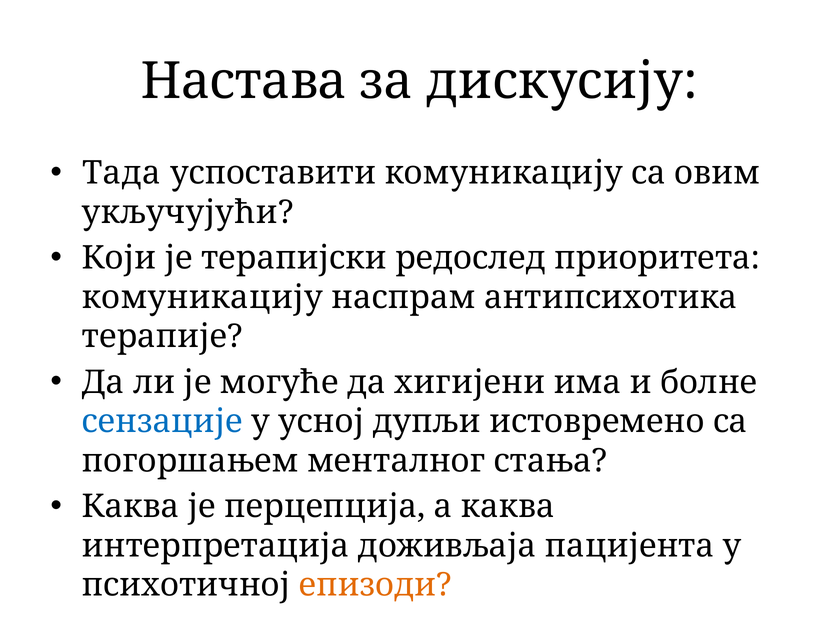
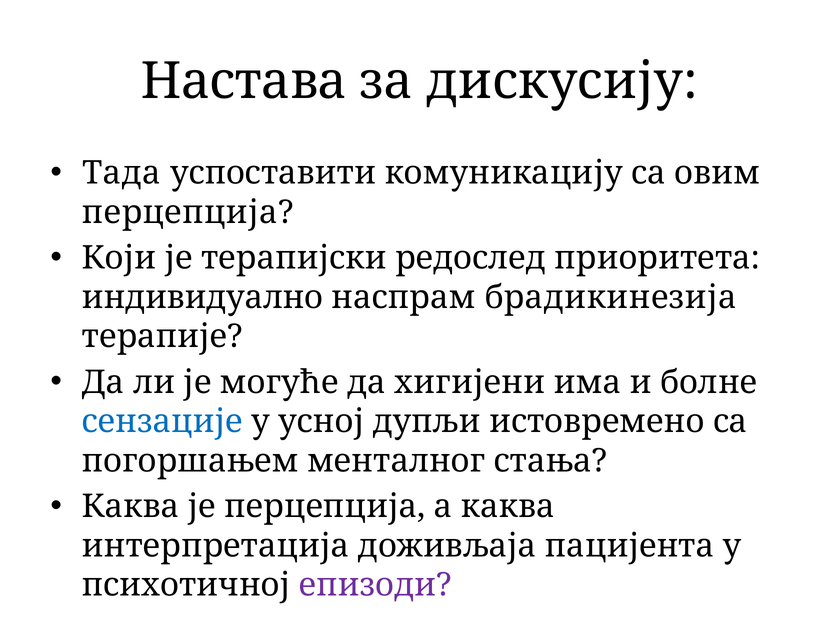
укључујући: укључујући -> перцепција (188, 212)
комуникацију: комуникацију -> индивидуално (203, 297)
антипсихотика: антипсихотика -> брадикинезија (611, 297)
епизоди colour: orange -> purple (375, 585)
